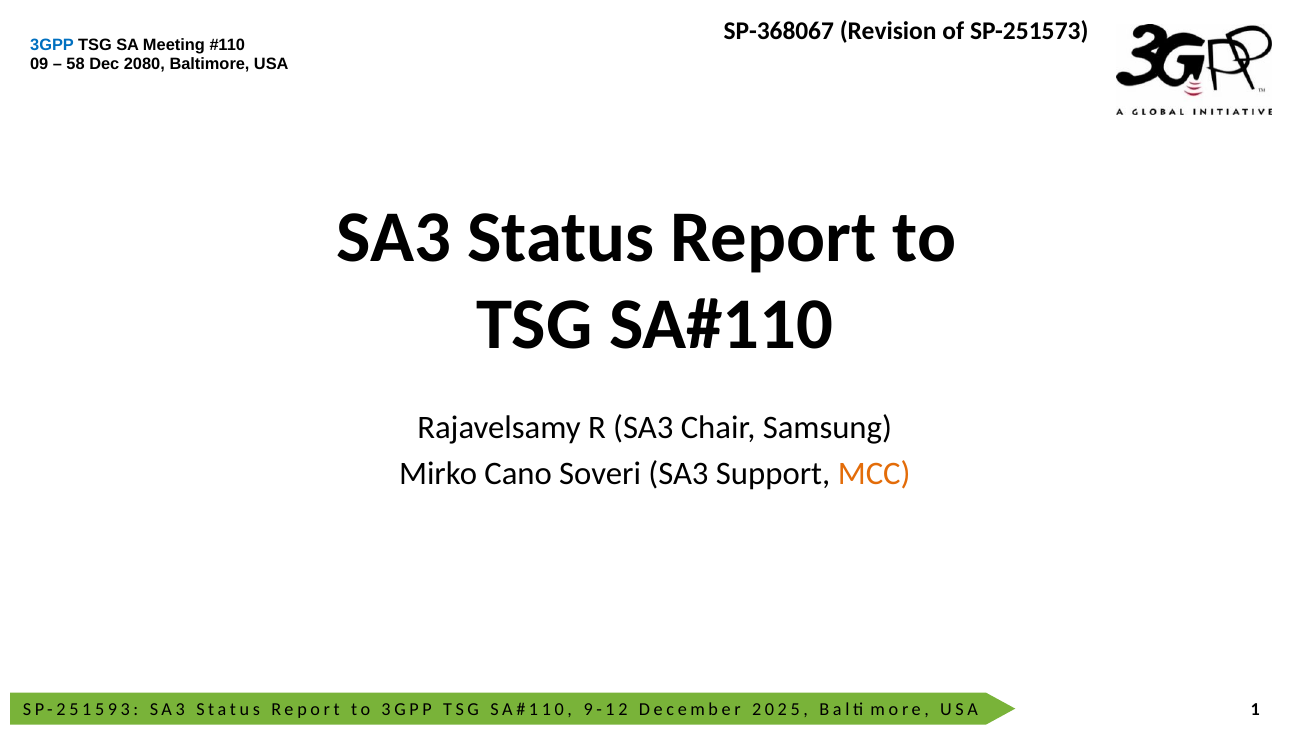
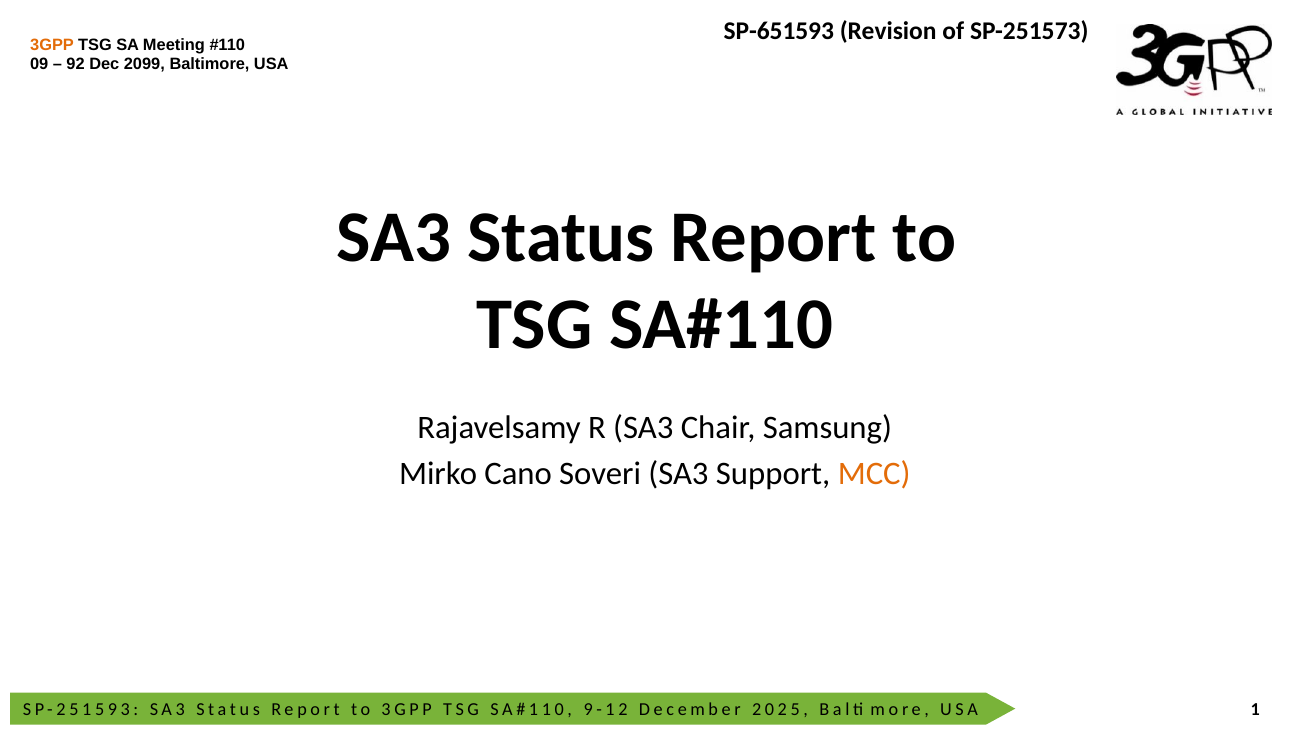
SP-368067: SP-368067 -> SP-651593 (779, 31)
3GPP colour: blue -> orange (52, 45)
58: 58 -> 92 (76, 64)
2080: 2080 -> 2099 (144, 64)
